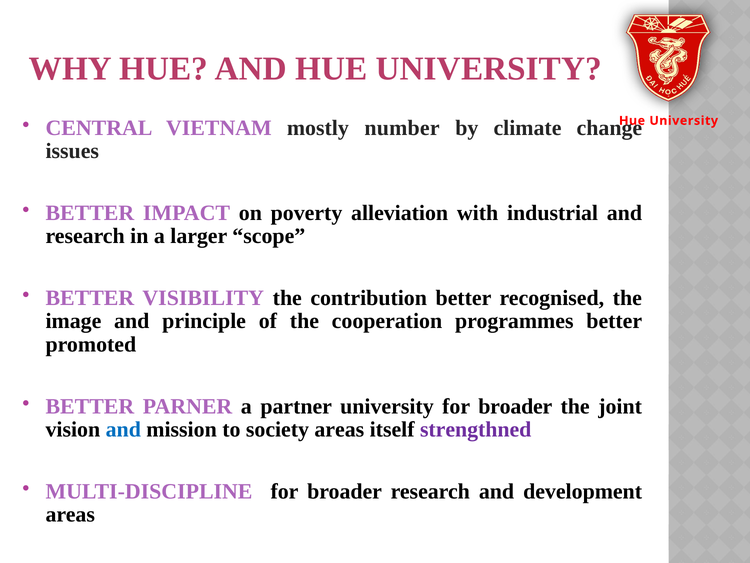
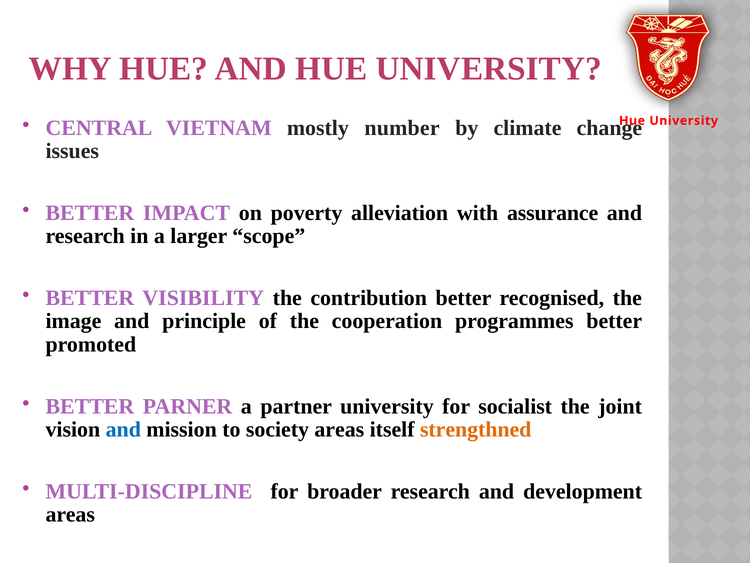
industrial: industrial -> assurance (553, 213)
university for broader: broader -> socialist (515, 406)
strengthned colour: purple -> orange (476, 429)
